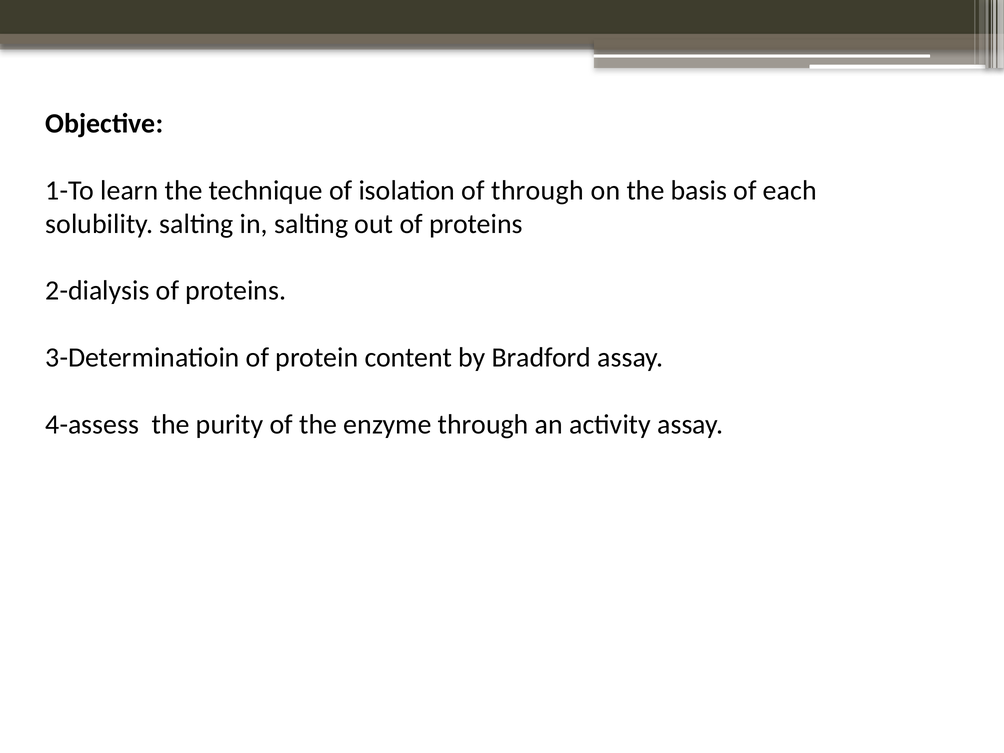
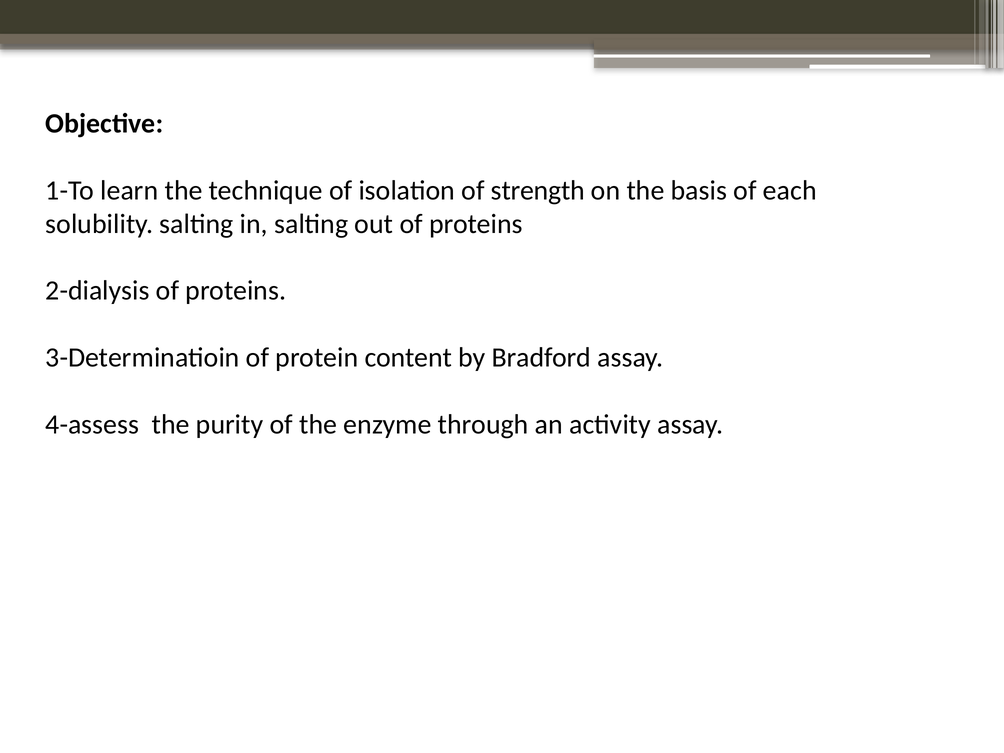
of through: through -> strength (538, 190)
